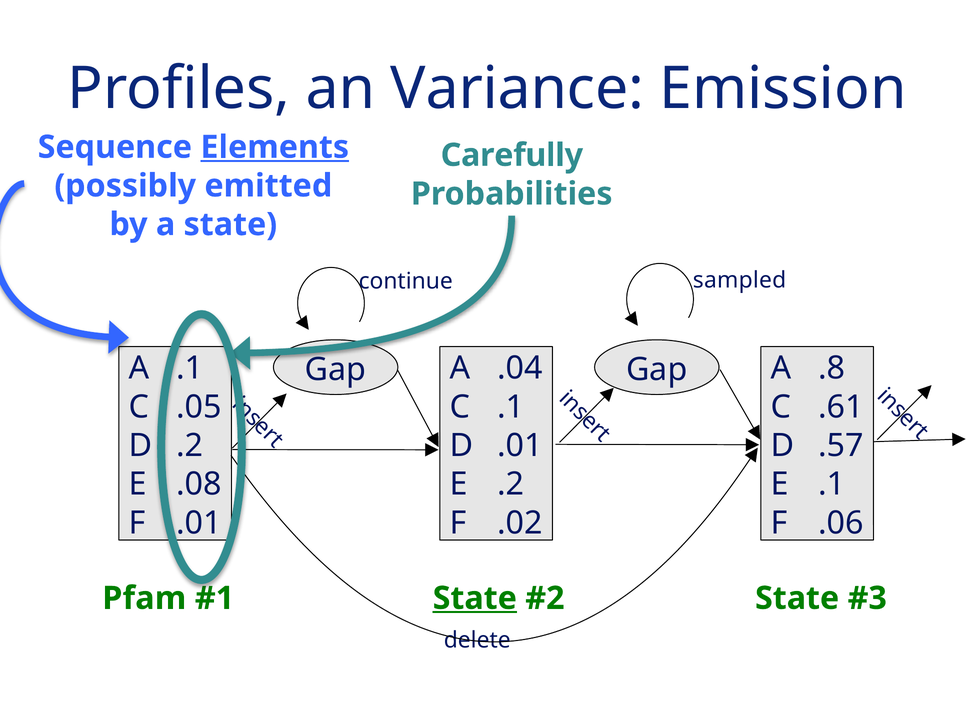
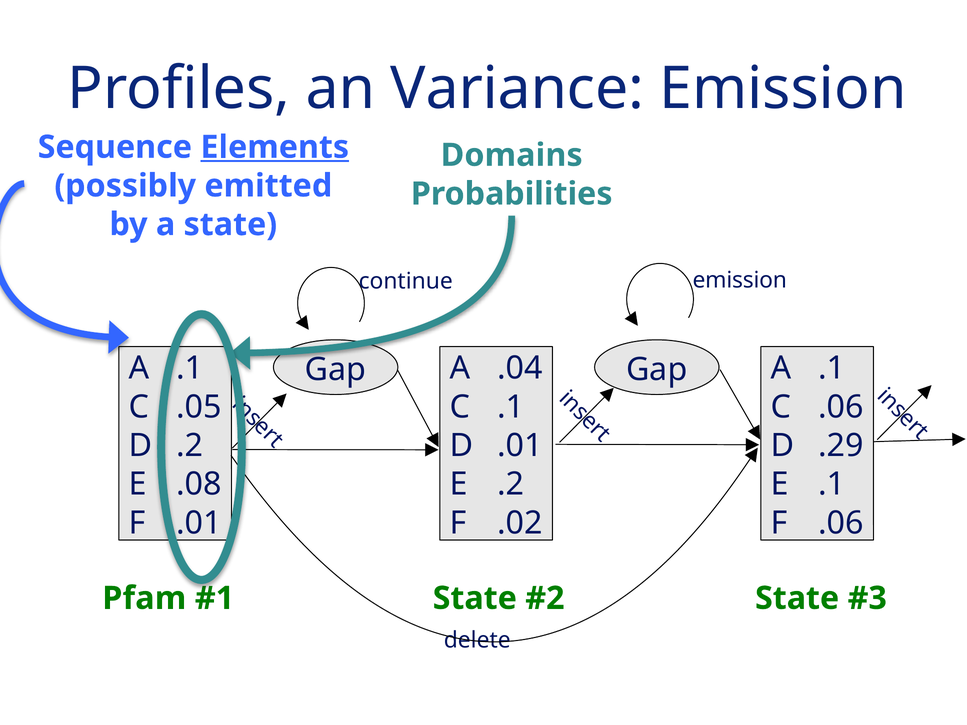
Carefully: Carefully -> Domains (512, 155)
sampled: sampled -> emission (740, 281)
Gap A .8: .8 -> .1 (832, 368)
C .61: .61 -> .06 (841, 407)
.57: .57 -> .29 (841, 446)
State underline: present -> none (475, 598)
